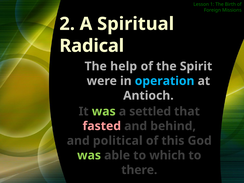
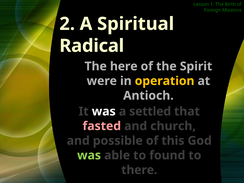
help: help -> here (124, 66)
operation colour: light blue -> yellow (165, 81)
was colour: light green -> white (104, 111)
behind: behind -> church (173, 126)
political: political -> possible (118, 141)
which: which -> found (167, 155)
